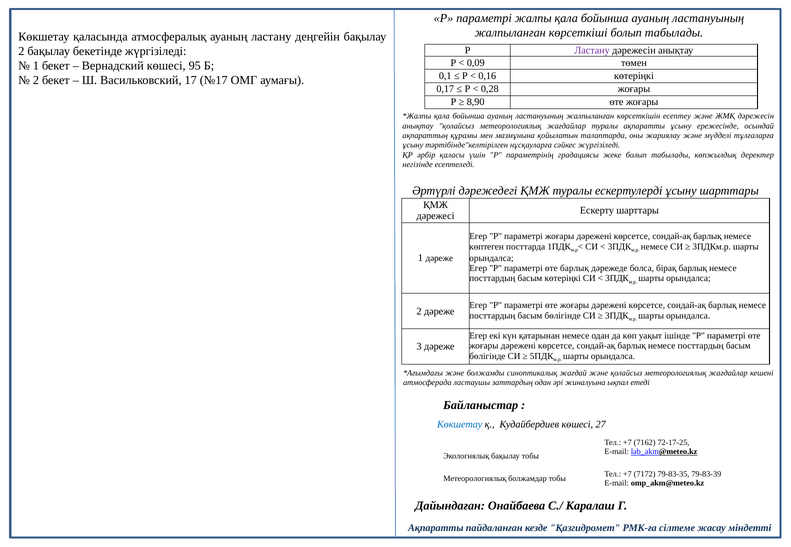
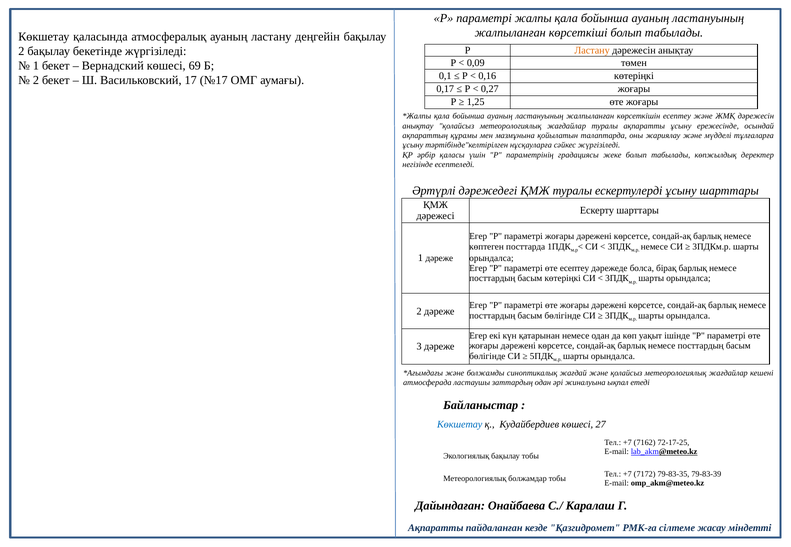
Ластану colour: purple -> orange (592, 50)
95: 95 -> 69 (195, 66)
0,28: 0,28 -> 0,27 (490, 89)
8,90: 8,90 -> 1,25 (476, 102)
өте барлық: барлық -> есептеу (575, 269)
